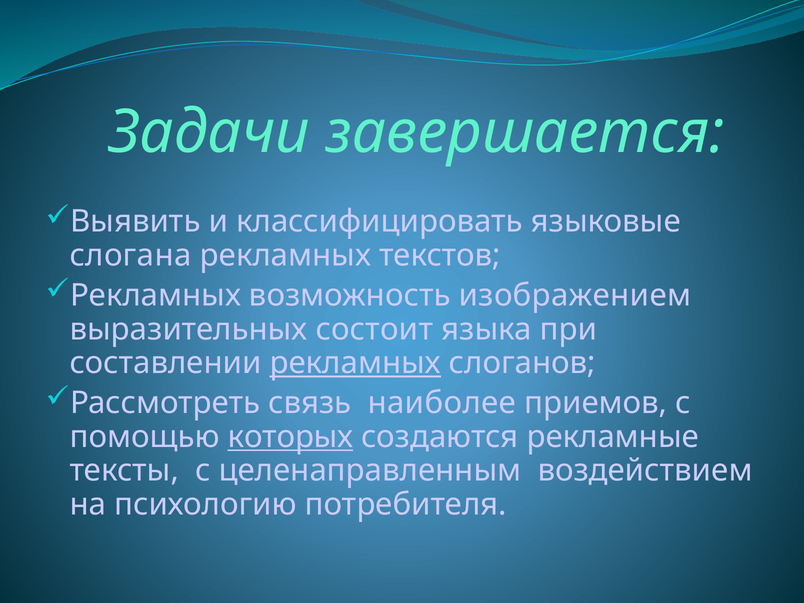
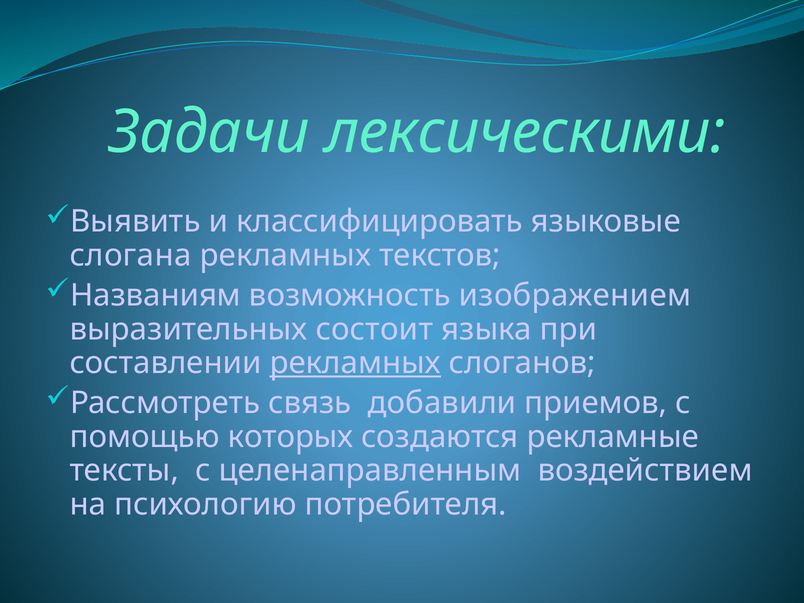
завершается: завершается -> лексическими (525, 132)
Рекламных: Рекламных -> Названиям (156, 295)
наиболее: наиболее -> добавили (442, 403)
которых underline: present -> none (291, 437)
